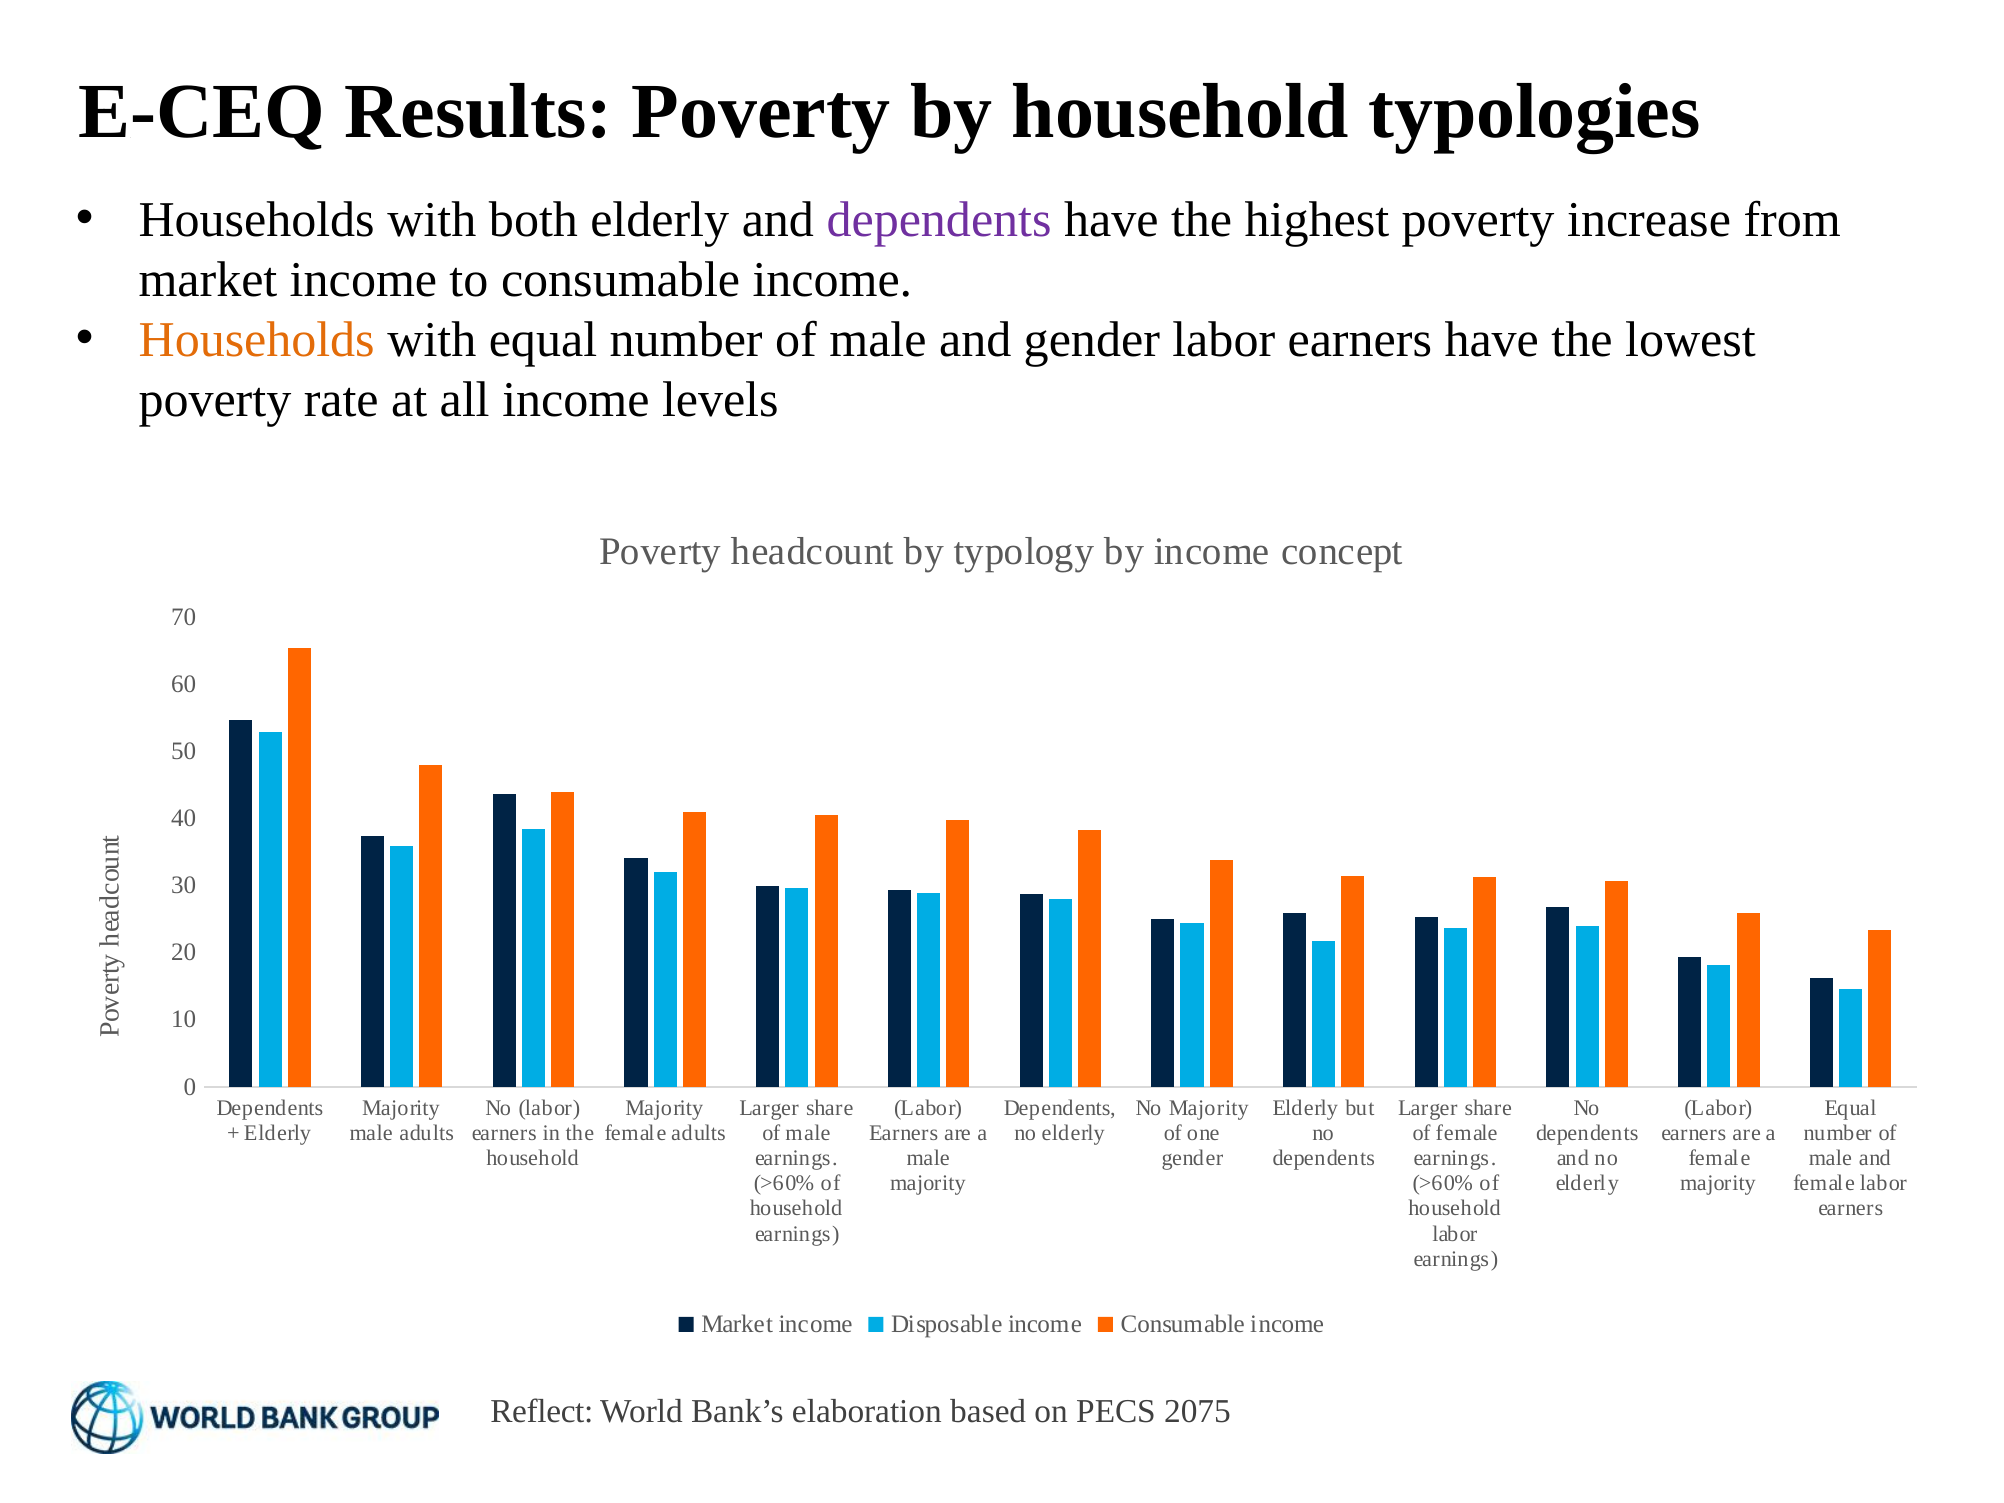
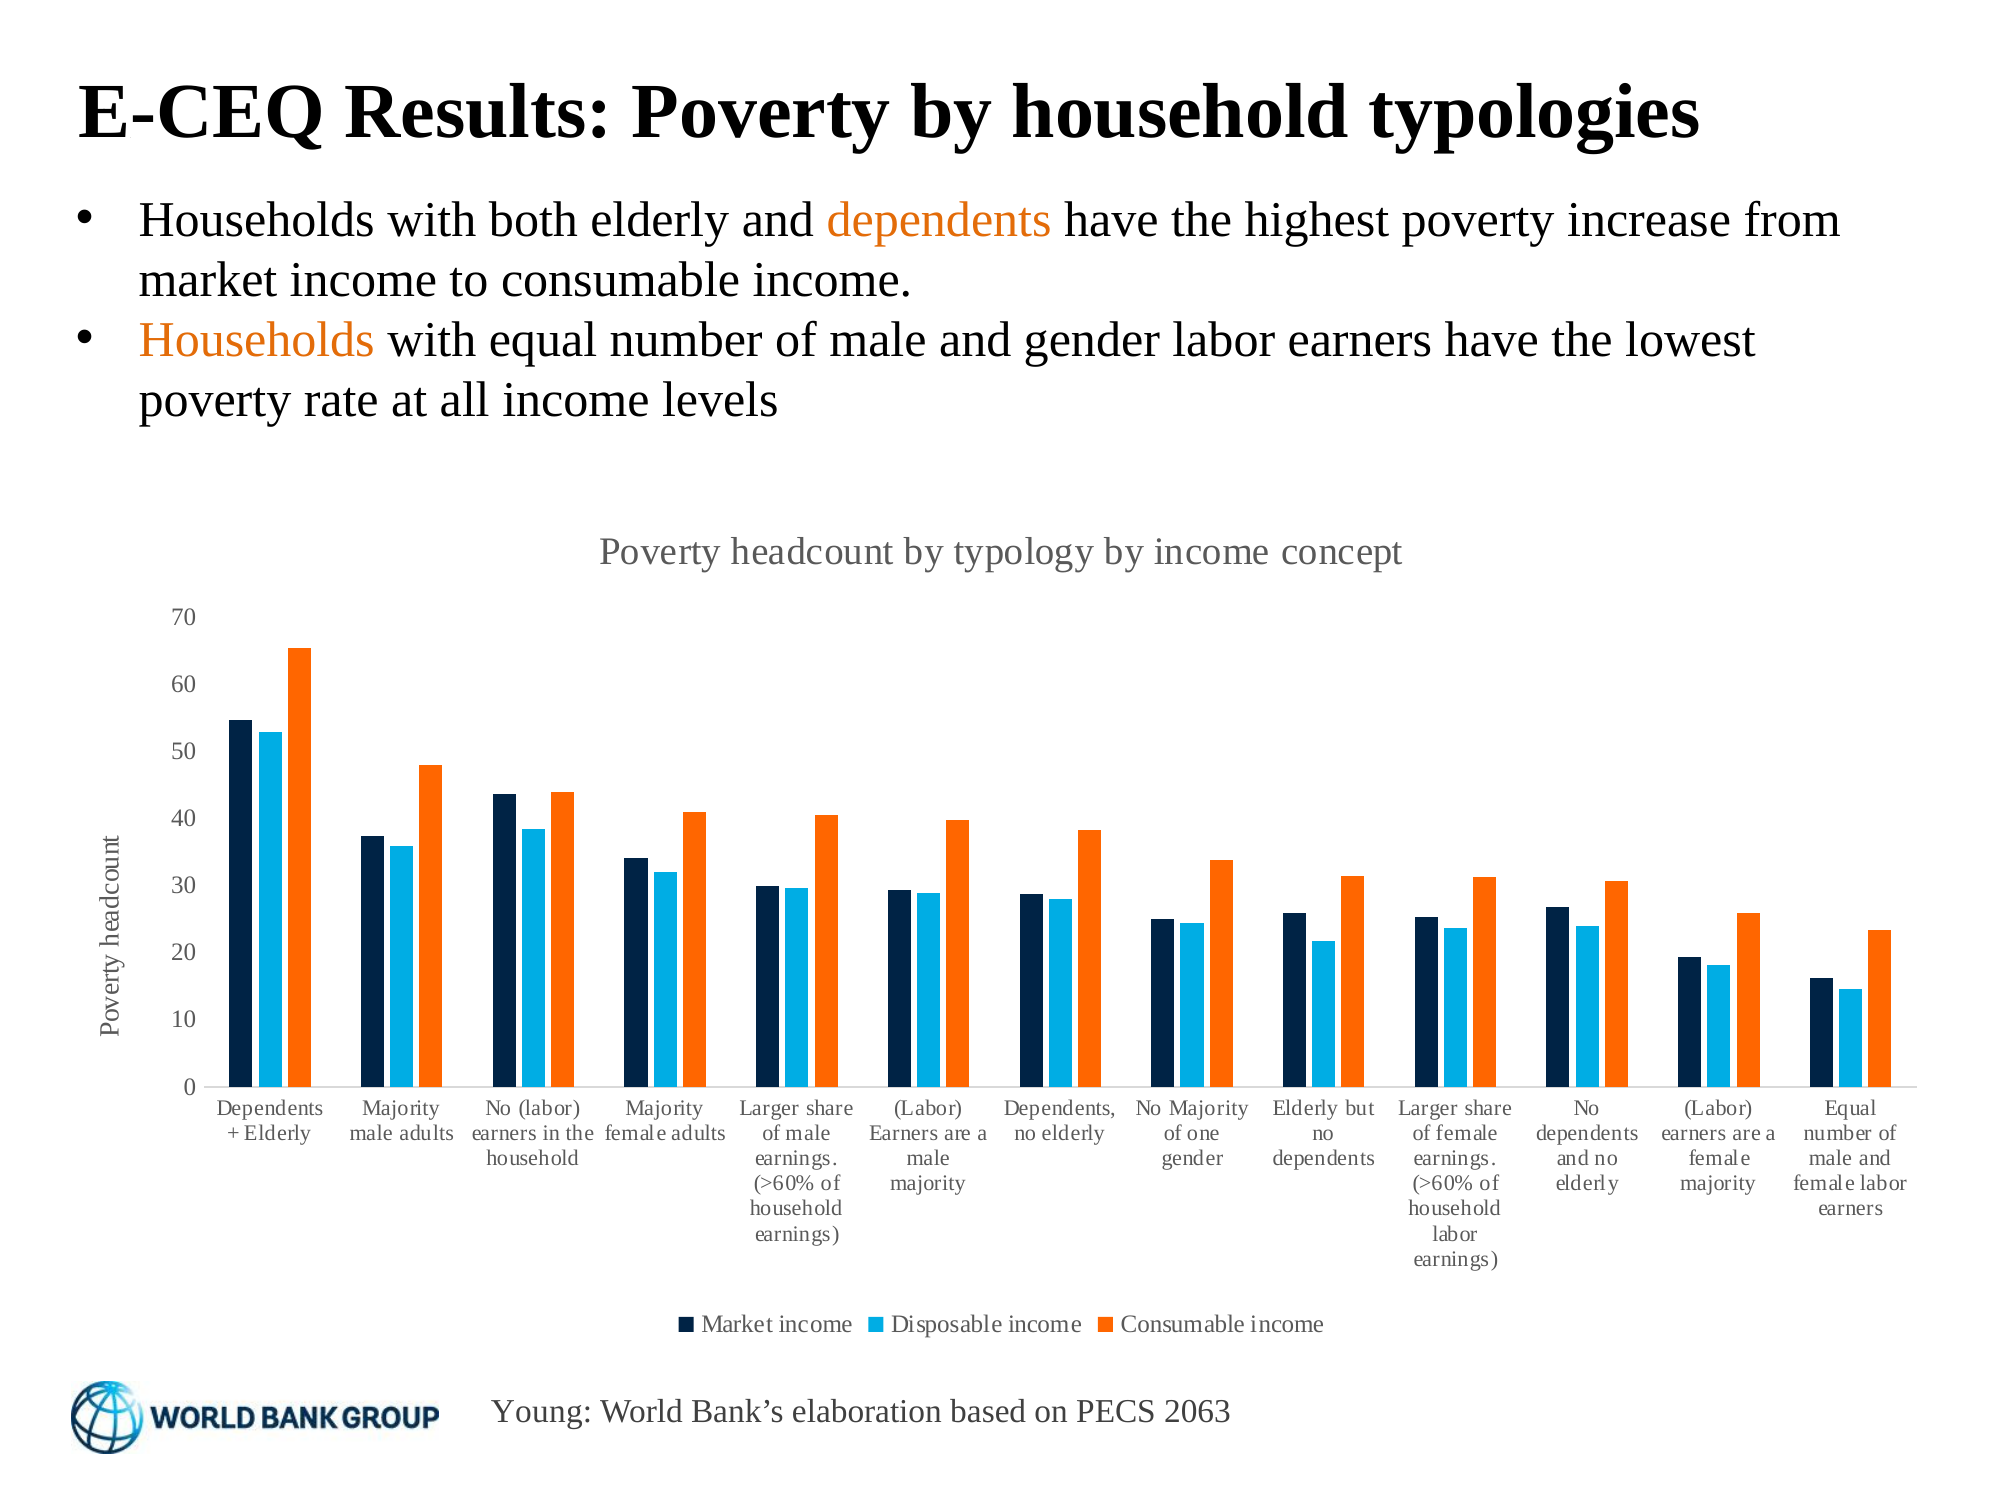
dependents colour: purple -> orange (939, 220)
Reflect: Reflect -> Young (542, 1411)
2075: 2075 -> 2063 (1197, 1411)
